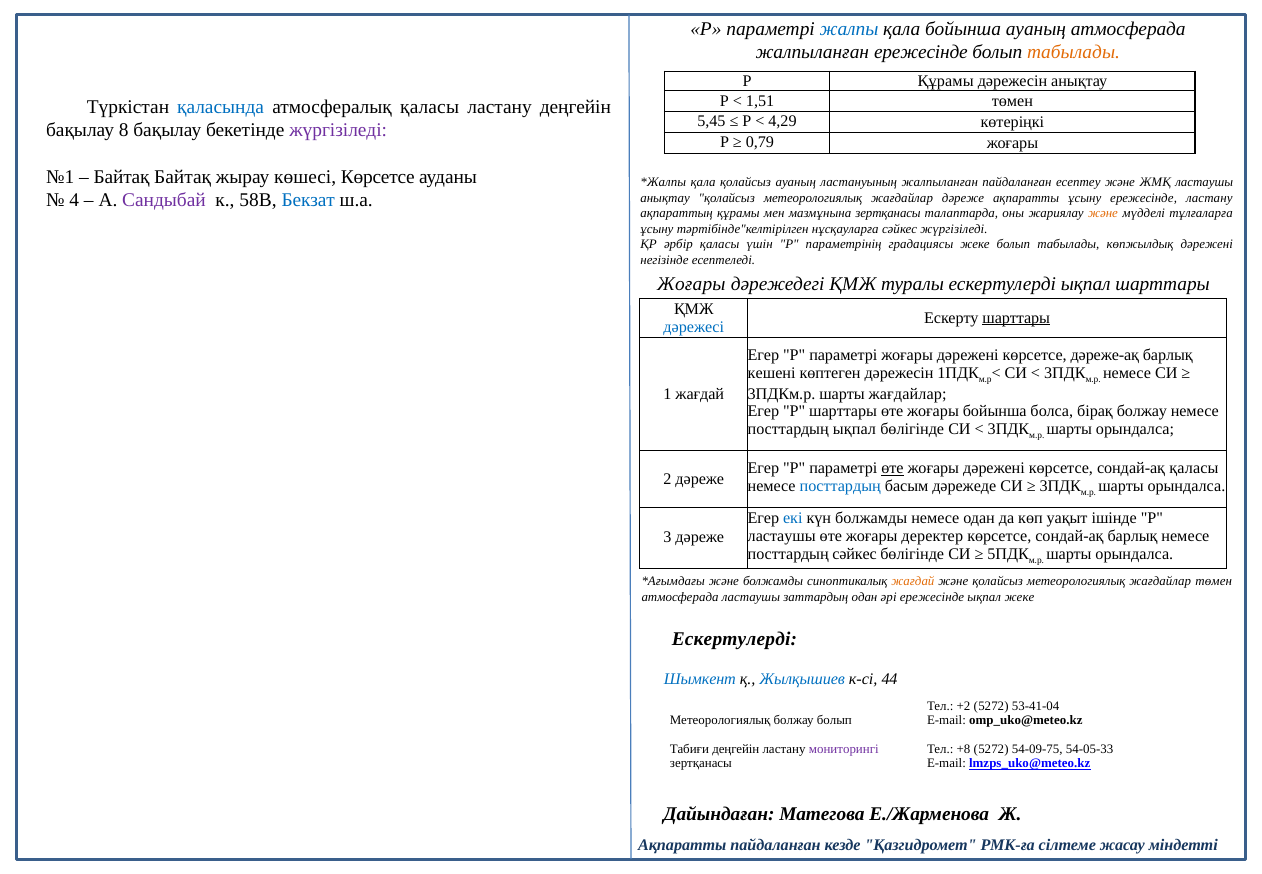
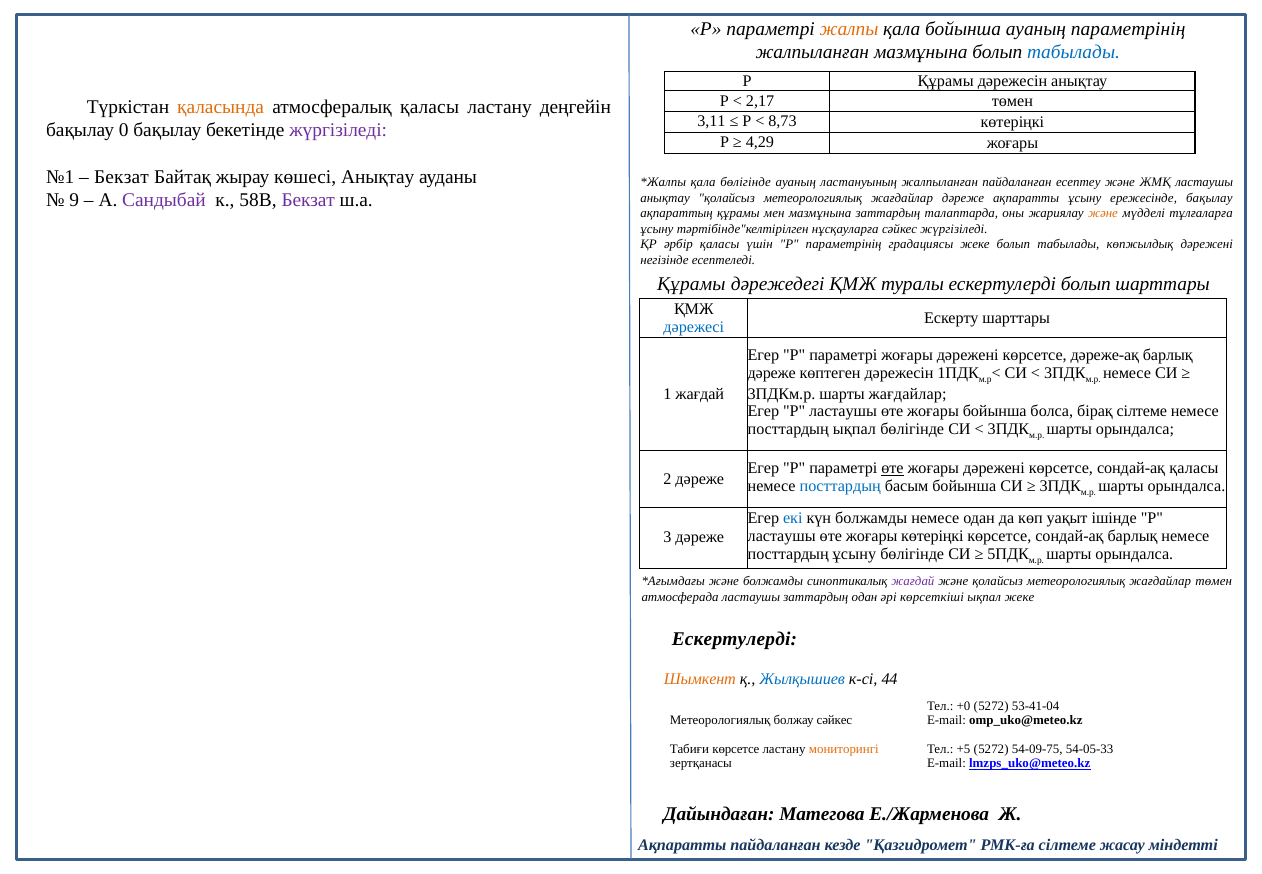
жалпы colour: blue -> orange (849, 29)
ауаның атмосферада: атмосферада -> параметрінің (1128, 29)
жалпыланған ережесінде: ережесінде -> мазмұнына (921, 52)
табылады colour: orange -> blue (1074, 52)
1,51: 1,51 -> 2,17 (760, 101)
қаласында colour: blue -> orange (221, 107)
5,45: 5,45 -> 3,11 (711, 122)
4,29: 4,29 -> 8,73 (782, 122)
8: 8 -> 0 (124, 130)
0,79: 0,79 -> 4,29 (760, 142)
Байтақ: Байтақ -> Бекзат (121, 177)
көшесі Көрсетсе: Көрсетсе -> Анықтау (378, 177)
қала қолайсыз: қолайсыз -> бөлігінде (746, 182)
4: 4 -> 9 (74, 200)
Бекзат colour: blue -> purple (308, 200)
ережесінде ластану: ластану -> бақылау (1209, 198)
мазмұнына зертқанасы: зертқанасы -> заттардың (888, 213)
Жоғары: Жоғары -> Құрамы (691, 284)
ескертулерді ықпал: ықпал -> болып (1086, 284)
шарттары underline: present -> none (1016, 318)
кешені: кешені -> дәреже (772, 373)
P шарттары: шарттары -> ластаушы (843, 412)
бірақ болжау: болжау -> сілтеме (1142, 412)
басым дәрежеде: дәрежеде -> бойынша (964, 486)
жоғары деректер: деректер -> көтеріңкі (932, 536)
посттардың сәйкес: сәйкес -> ұсыну (854, 554)
жағдай colour: orange -> purple (913, 581)
әрі ережесінде: ережесінде -> көрсеткіші (932, 597)
Шымкент colour: blue -> orange (700, 679)
+2: +2 -> +0 (964, 706)
болжау болып: болып -> сәйкес (834, 720)
Табиғи деңгейін: деңгейін -> көрсетсе (736, 749)
мониторингі colour: purple -> orange (844, 749)
+8: +8 -> +5 (964, 749)
